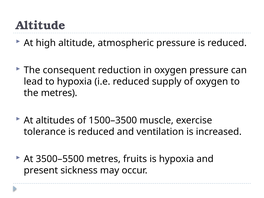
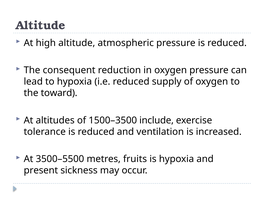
the metres: metres -> toward (59, 93)
muscle: muscle -> include (157, 120)
